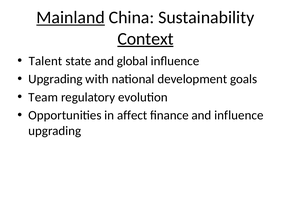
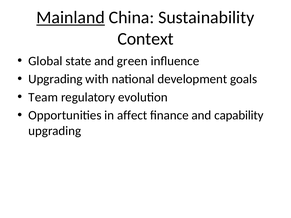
Context underline: present -> none (146, 39)
Talent: Talent -> Global (45, 61)
global: global -> green (132, 61)
and influence: influence -> capability (239, 115)
